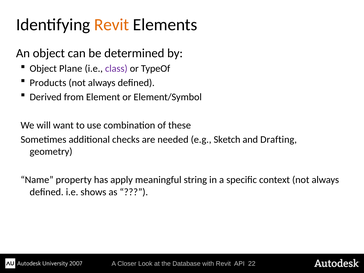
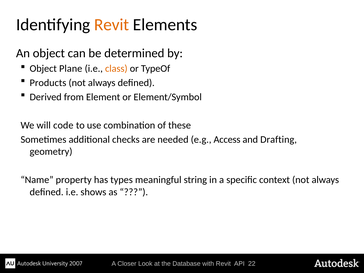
class colour: purple -> orange (116, 69)
want: want -> code (63, 125)
Sketch: Sketch -> Access (227, 139)
apply: apply -> types (122, 180)
